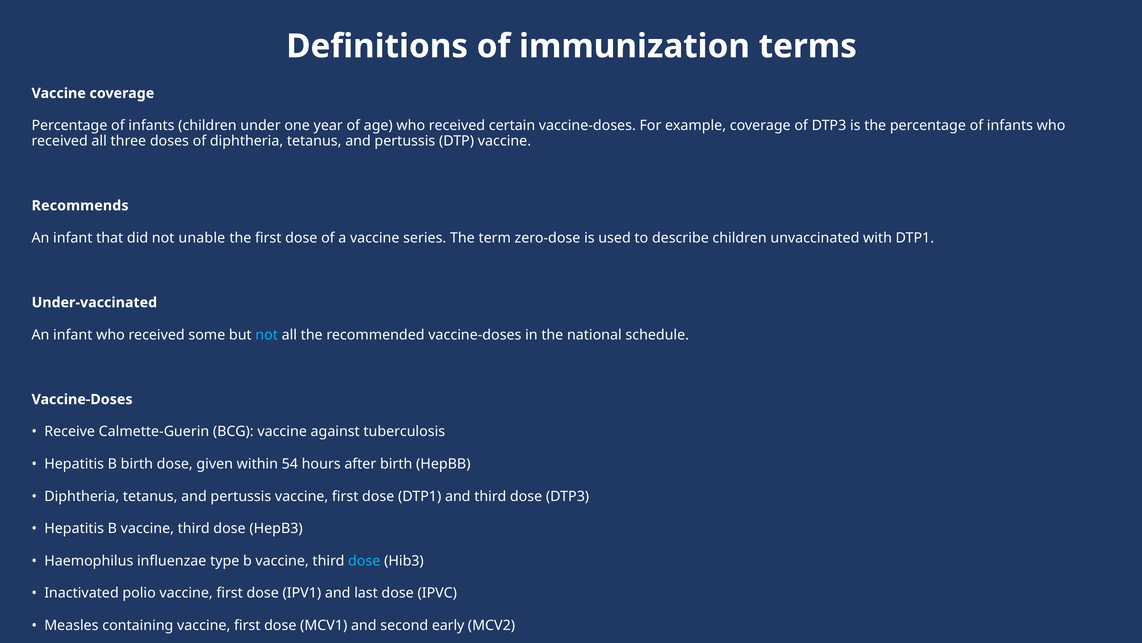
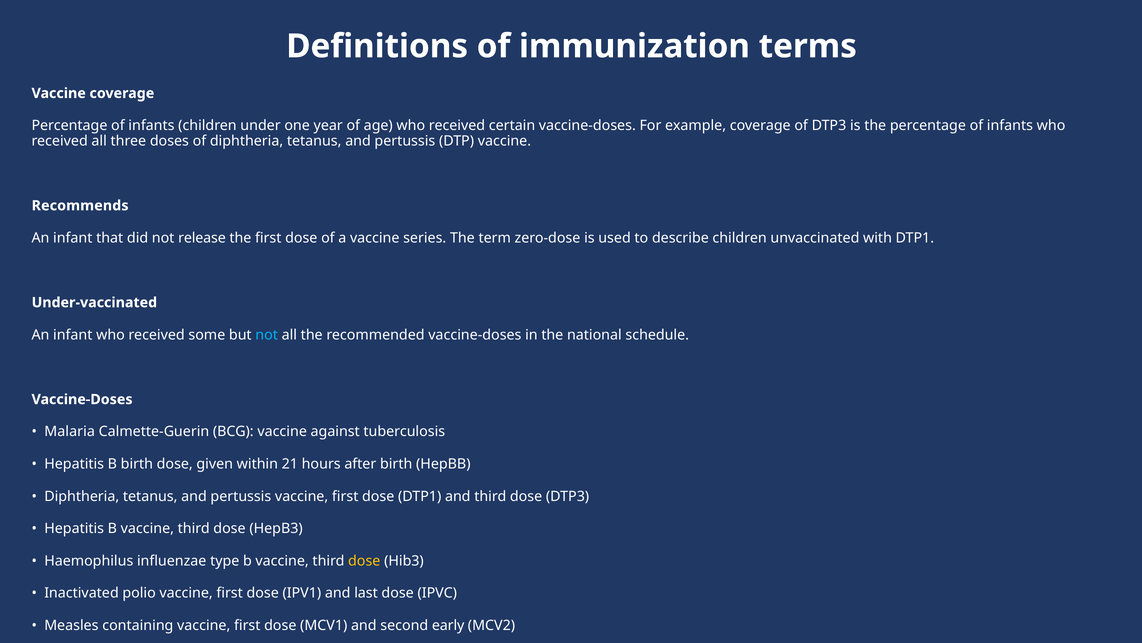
unable: unable -> release (202, 238)
Receive: Receive -> Malaria (70, 431)
54: 54 -> 21 (290, 464)
dose colour: light blue -> yellow (364, 560)
